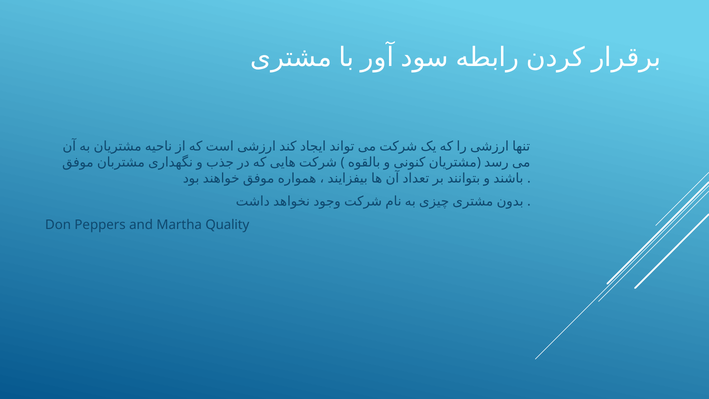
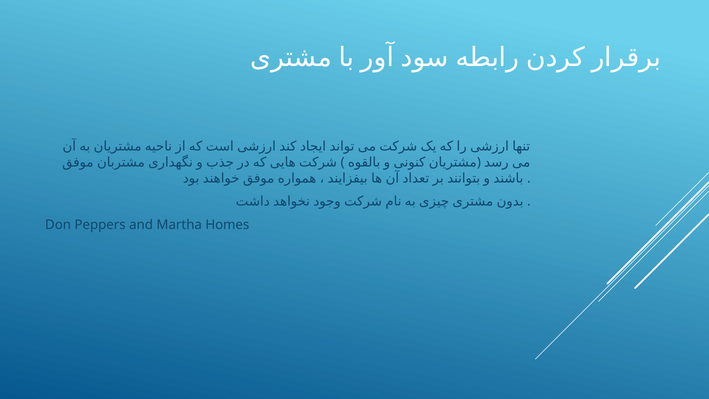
Quality: Quality -> Homes (227, 225)
